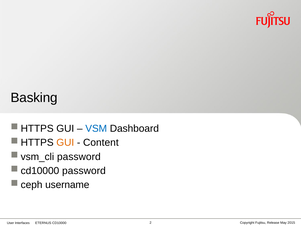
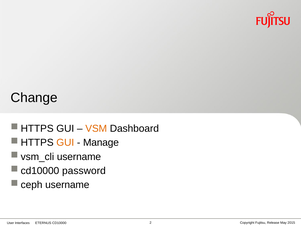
Basking: Basking -> Change (34, 98)
VSM colour: blue -> orange (96, 128)
Content: Content -> Manage (101, 142)
password: password -> username (79, 157)
